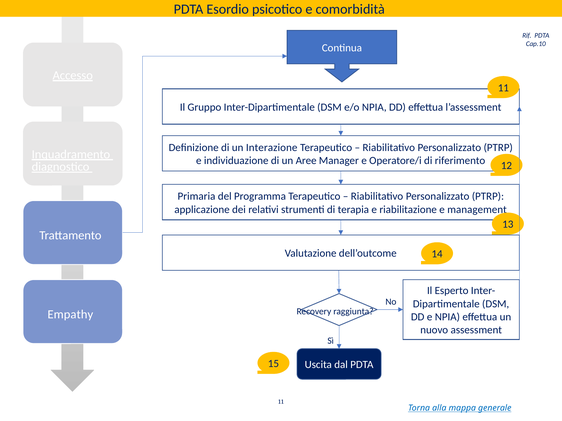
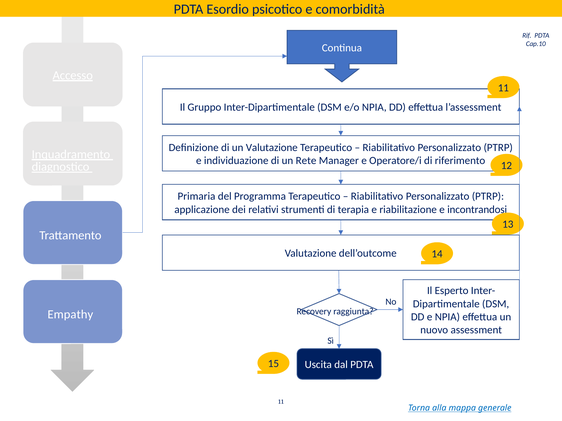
un Interazione: Interazione -> Valutazione (272, 148)
Aree: Aree -> Rete (306, 161)
management: management -> incontrandosi (477, 210)
